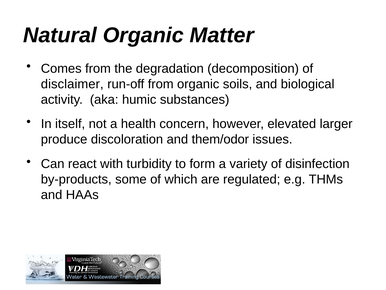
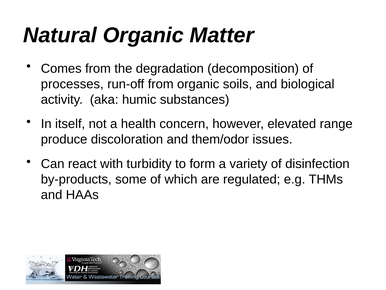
disclaimer: disclaimer -> processes (72, 84)
larger: larger -> range (336, 124)
